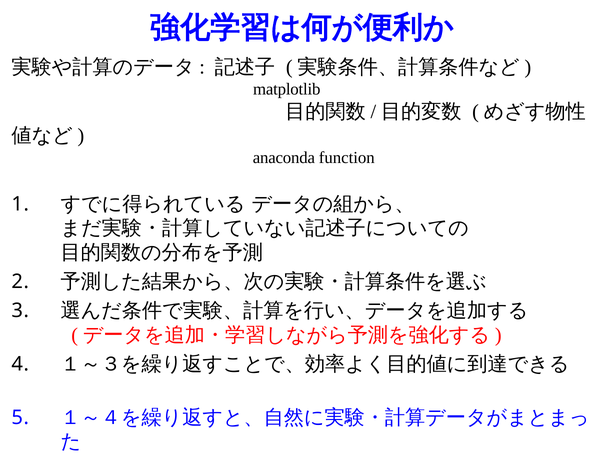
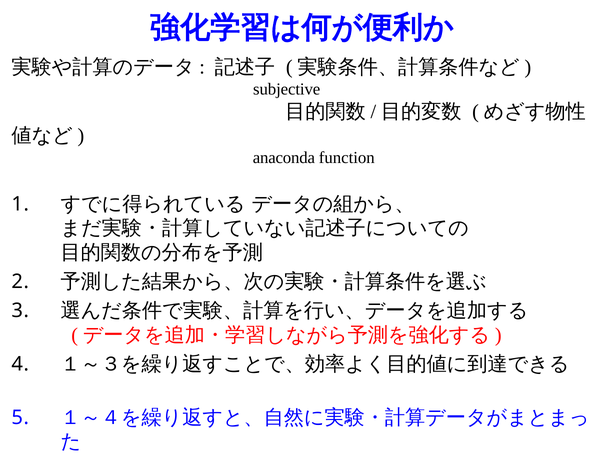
matplotlib: matplotlib -> subjective (287, 89)
